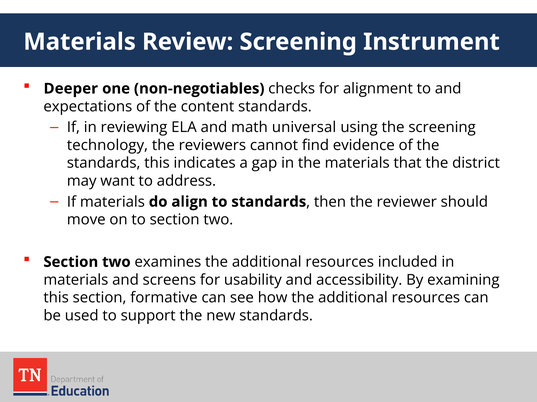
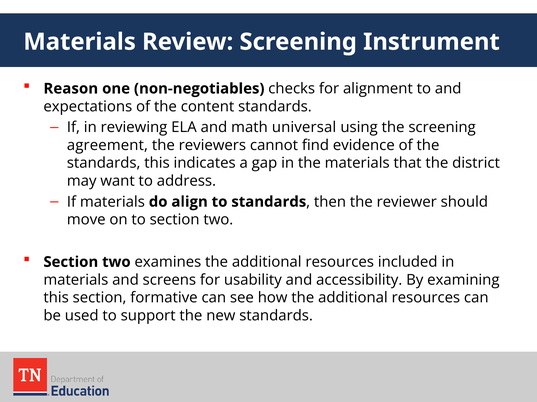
Deeper: Deeper -> Reason (71, 89)
technology: technology -> agreement (107, 145)
